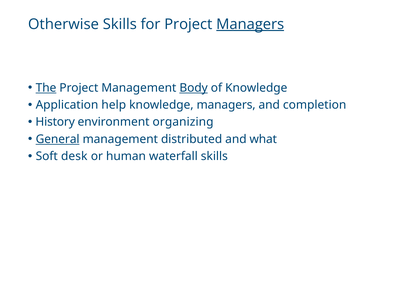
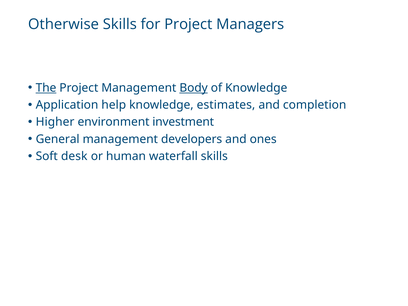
Managers underline: present -> none (250, 24)
knowledge managers: managers -> estimates (226, 105)
History: History -> Higher (55, 122)
organizing: organizing -> investment (183, 122)
General underline: present -> none (58, 139)
distributed: distributed -> developers (192, 139)
what: what -> ones (263, 139)
